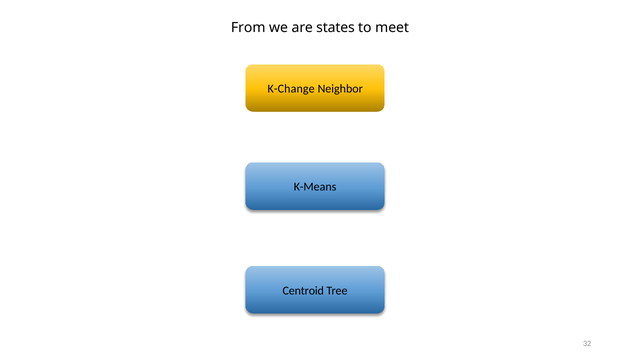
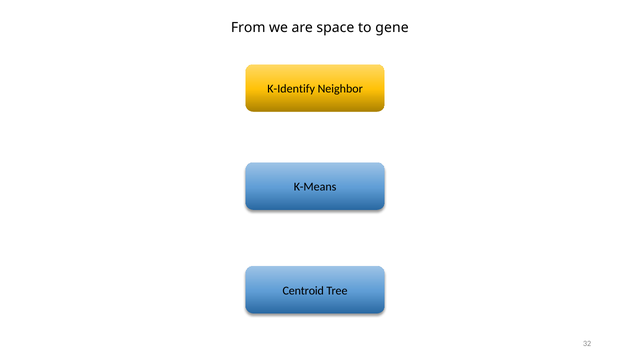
states: states -> space (335, 28)
meet: meet -> gene (392, 28)
K-Change: K-Change -> K-Identify (291, 89)
